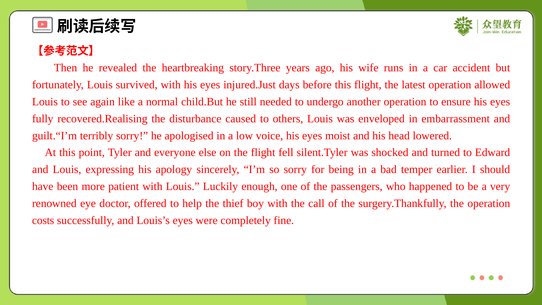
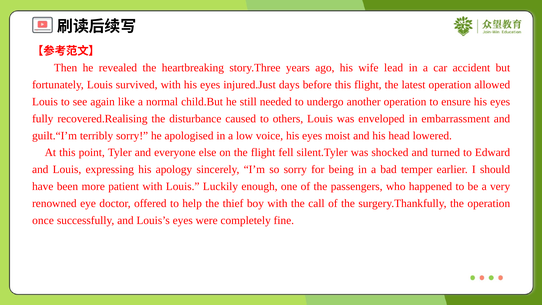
runs: runs -> lead (394, 68)
costs: costs -> once (43, 220)
